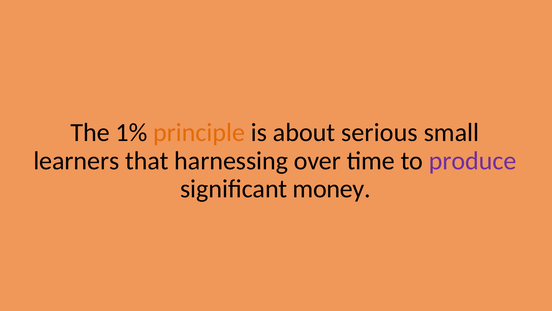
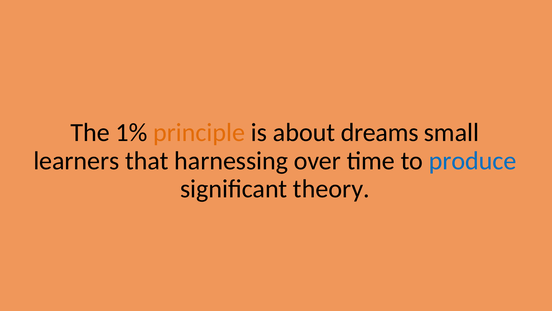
serious: serious -> dreams (380, 132)
produce colour: purple -> blue (473, 161)
money: money -> theory (331, 189)
